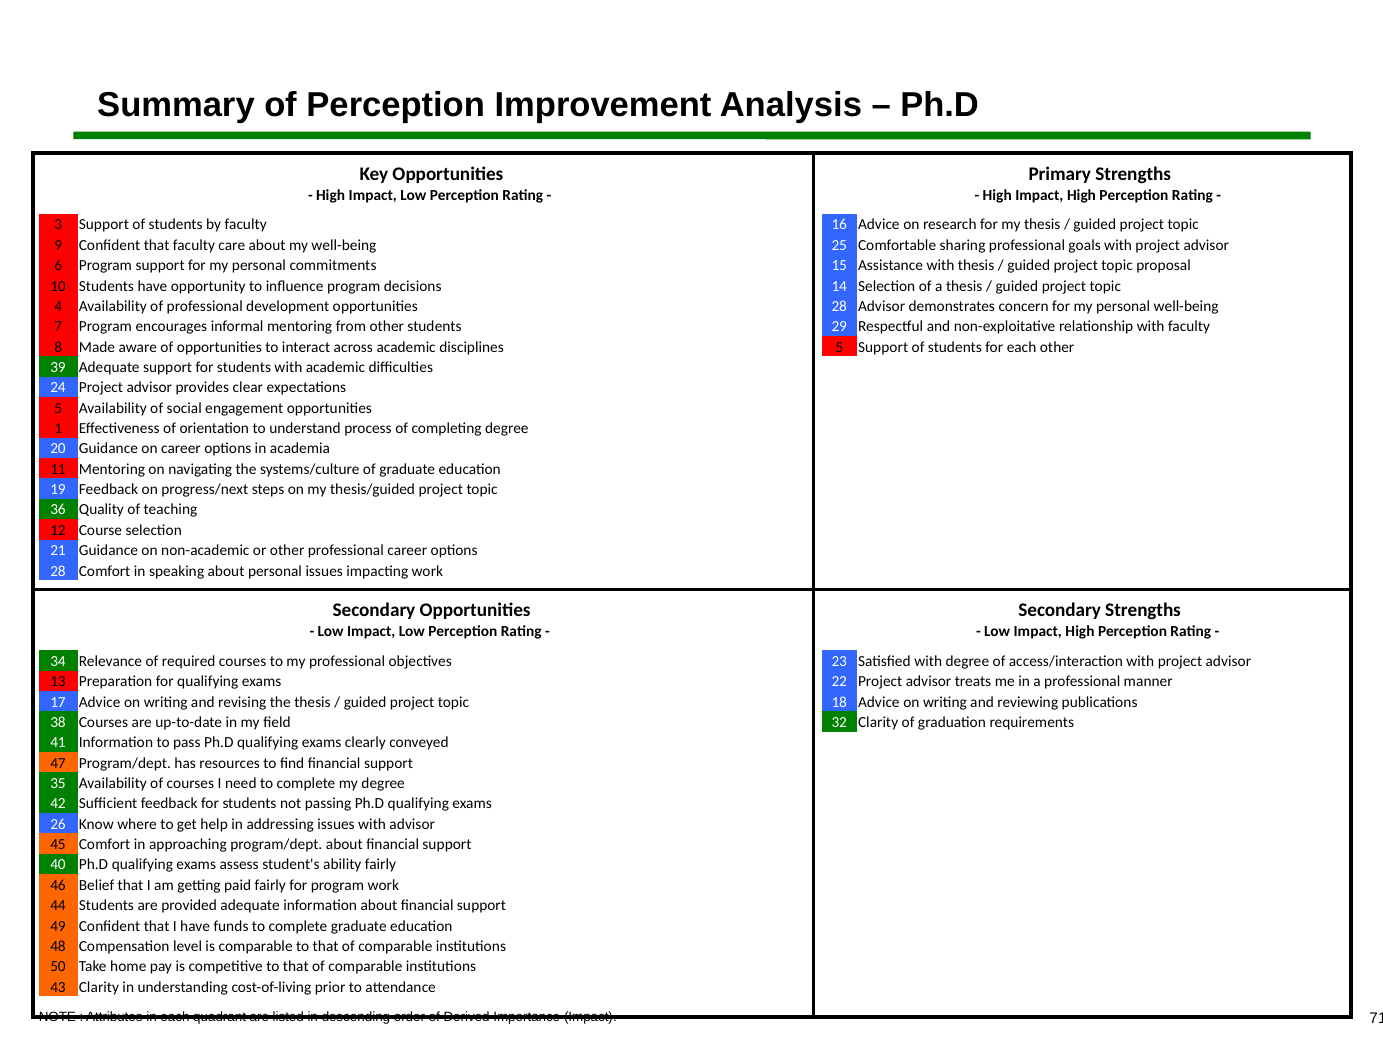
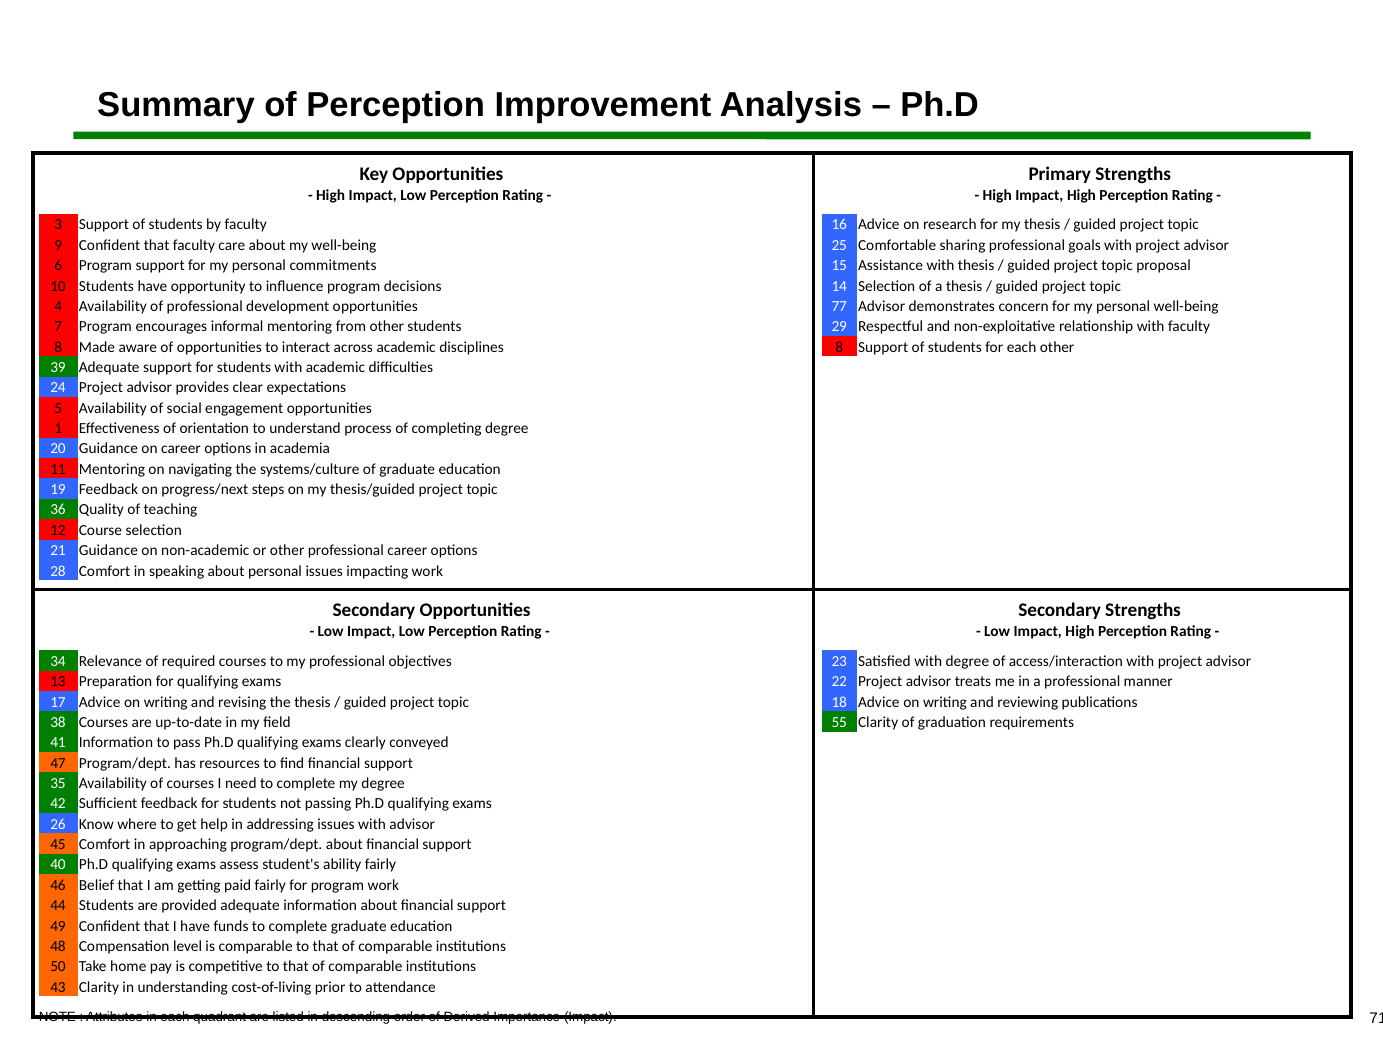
opportunities 28: 28 -> 77 (839, 306)
disciplines 5: 5 -> 8 (839, 347)
32: 32 -> 55 (839, 723)
